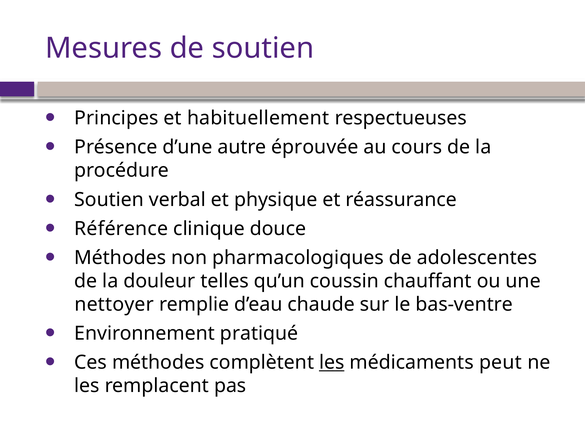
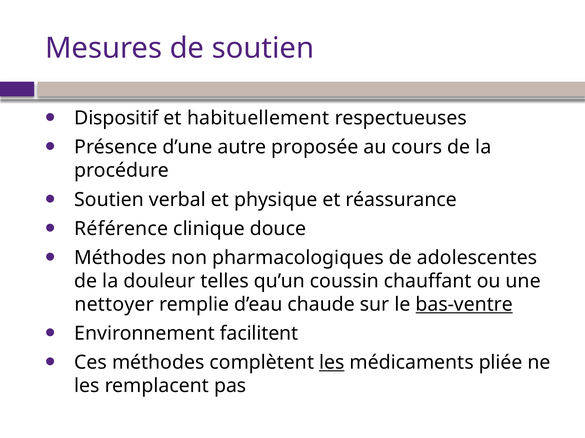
Principes: Principes -> Dispositif (117, 118)
éprouvée: éprouvée -> proposée (315, 147)
bas-ventre underline: none -> present (464, 305)
pratiqué: pratiqué -> facilitent (259, 334)
peut: peut -> pliée (501, 363)
